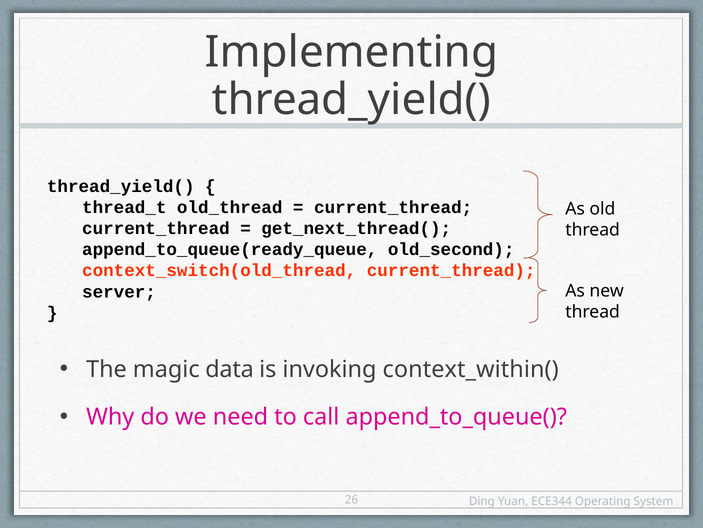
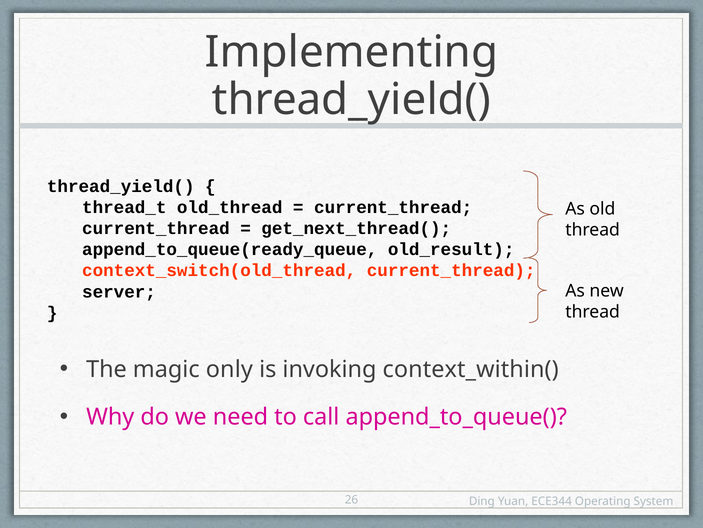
old_second: old_second -> old_result (451, 249)
data: data -> only (229, 369)
